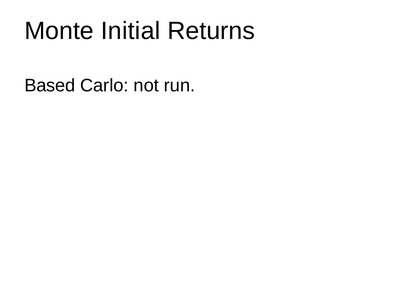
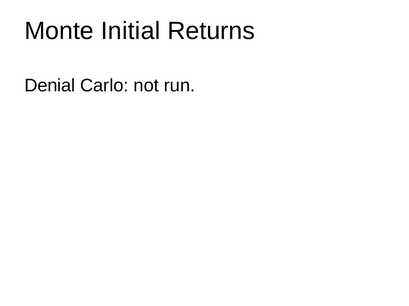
Based: Based -> Denial (50, 86)
